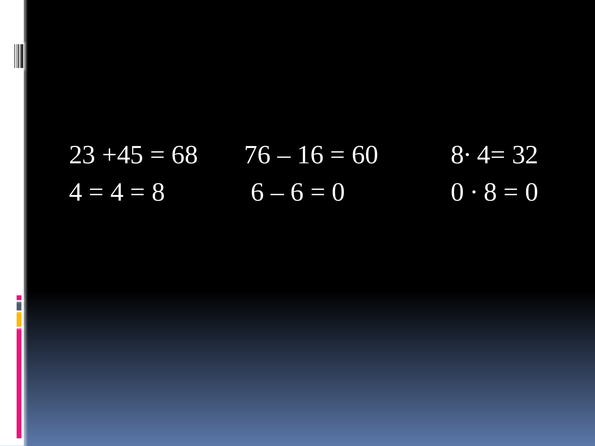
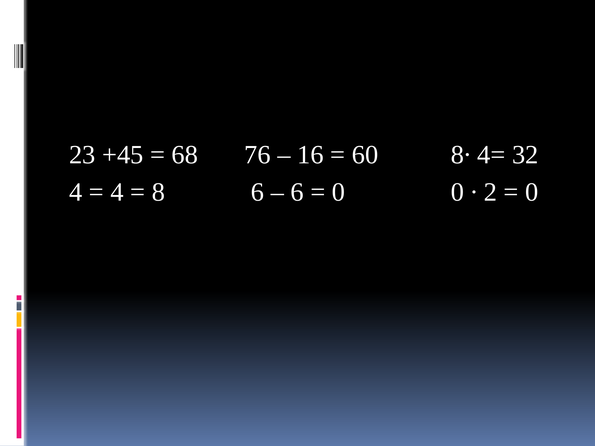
8: 8 -> 2 (490, 192)
